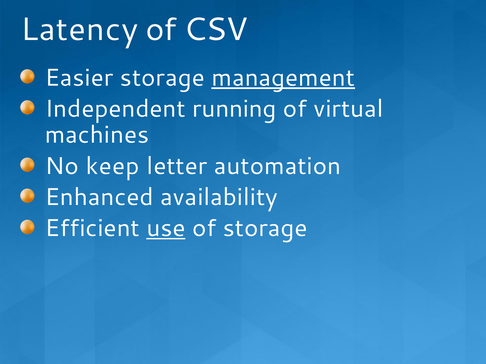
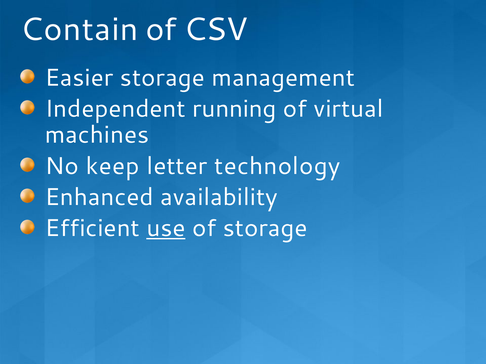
Latency: Latency -> Contain (79, 29)
management underline: present -> none (283, 78)
automation: automation -> technology (277, 166)
